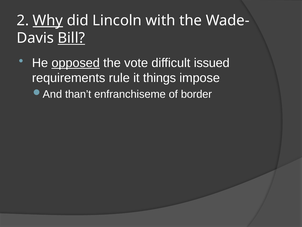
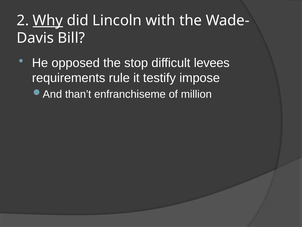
Bill underline: present -> none (71, 38)
opposed underline: present -> none (76, 63)
vote: vote -> stop (136, 63)
issued: issued -> levees (212, 63)
things: things -> testify (159, 78)
border: border -> million (196, 94)
